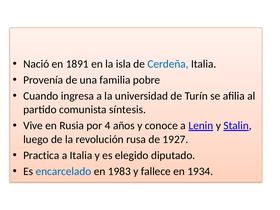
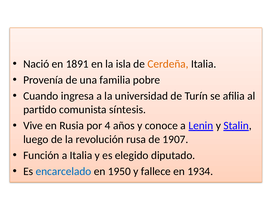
Cerdeña colour: blue -> orange (168, 64)
1927: 1927 -> 1907 (175, 139)
Practica: Practica -> Función (41, 155)
1983: 1983 -> 1950 (119, 171)
